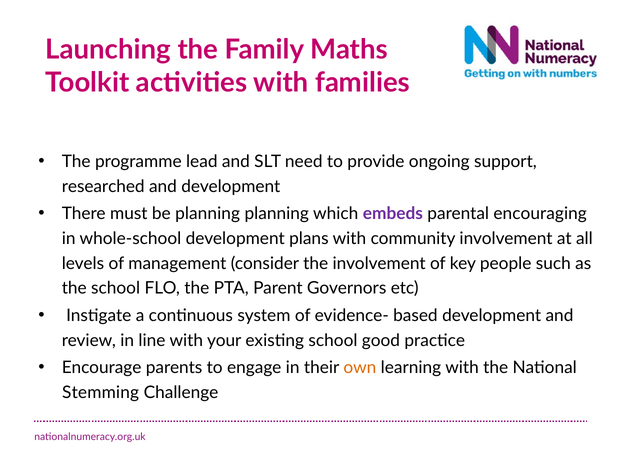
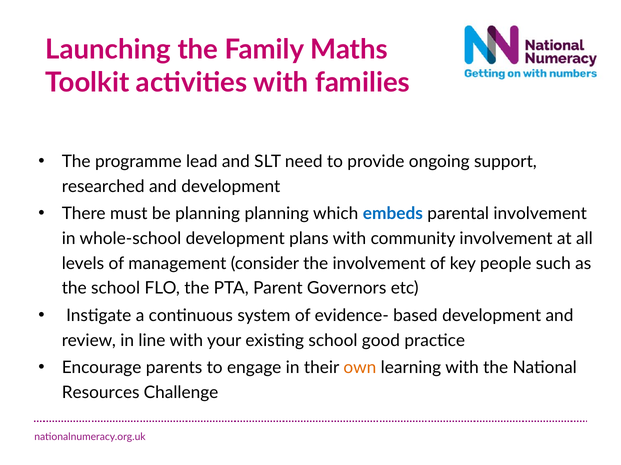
embeds colour: purple -> blue (393, 214)
parental encouraging: encouraging -> involvement (540, 214)
Stemming: Stemming -> Resources (101, 393)
